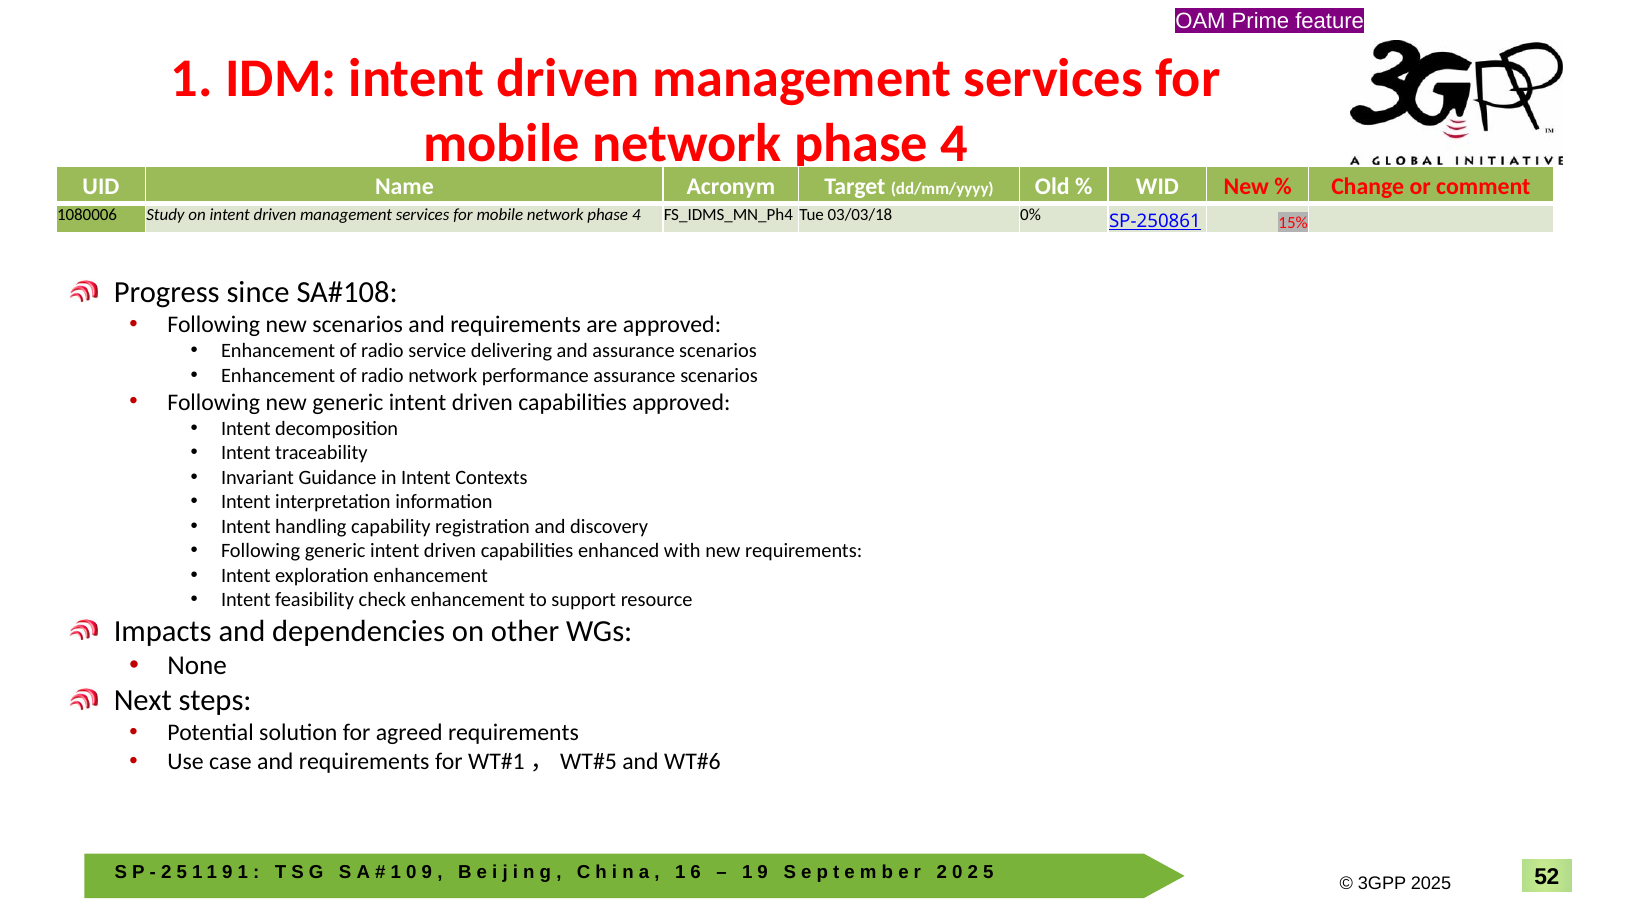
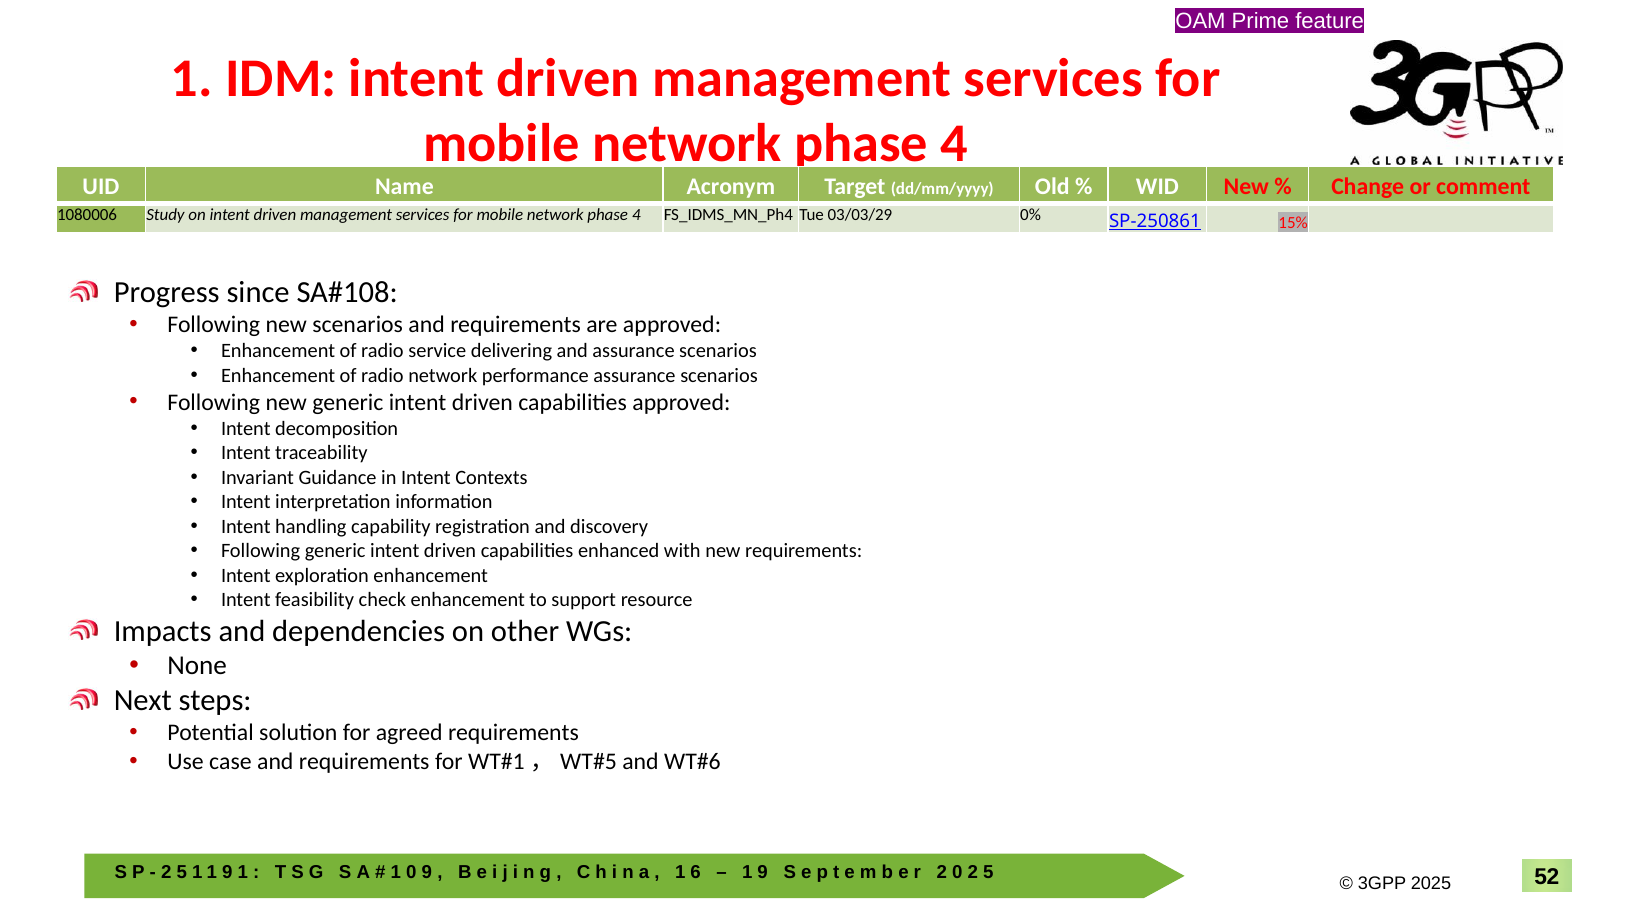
03/03/18: 03/03/18 -> 03/03/29 (860, 215)
